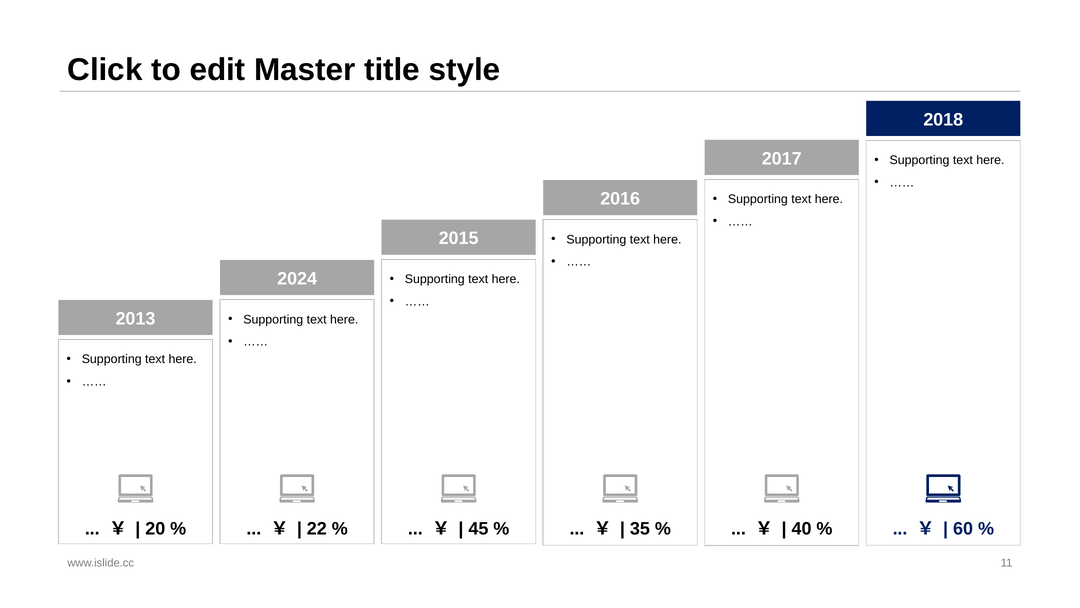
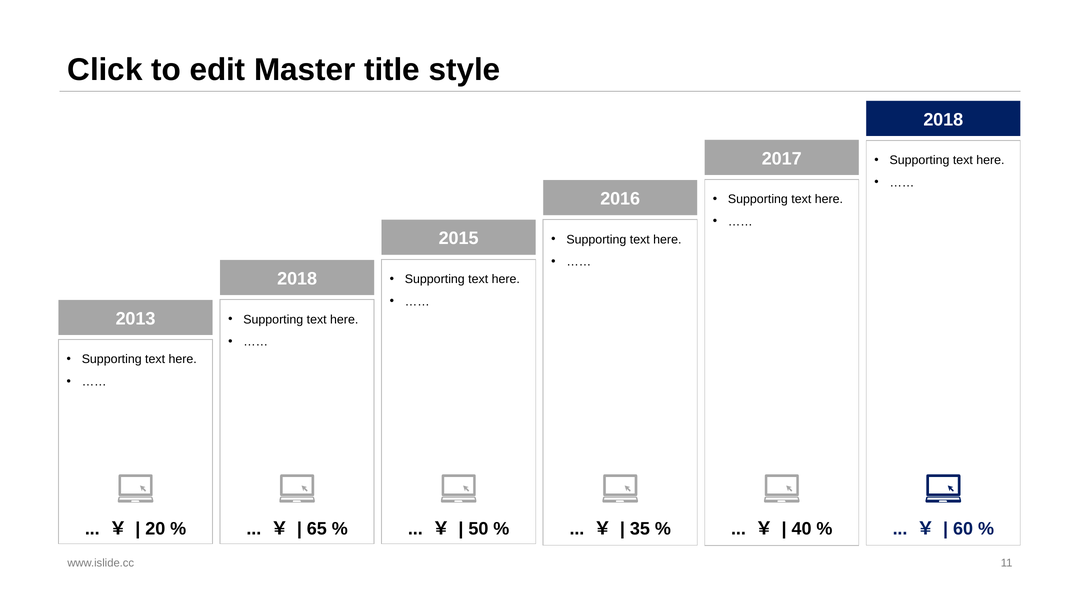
2024: 2024 -> 2018 (297, 279)
22: 22 -> 65 (317, 529)
45: 45 -> 50 (478, 529)
